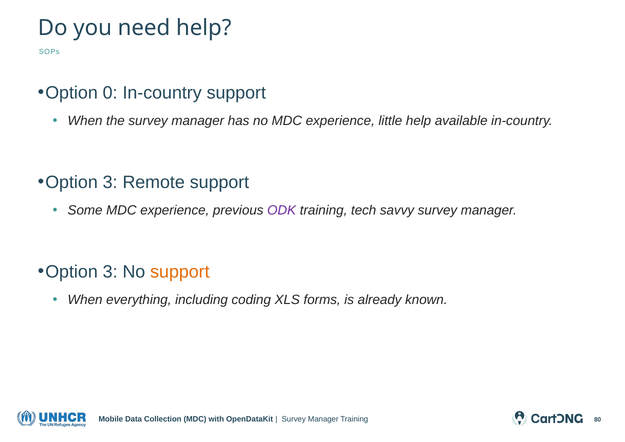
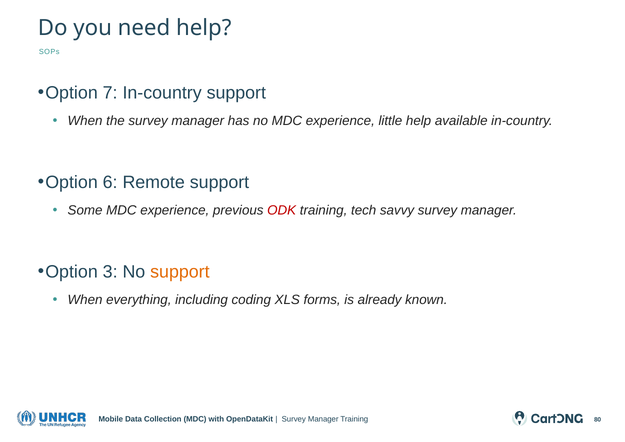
0: 0 -> 7 (110, 93)
3: 3 -> 6 (110, 182)
ODK colour: purple -> red (282, 210)
